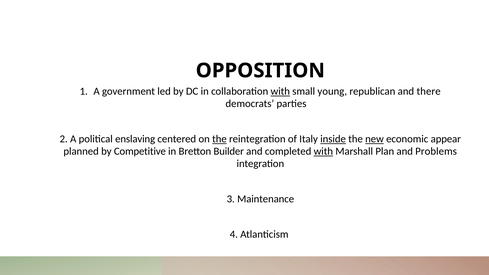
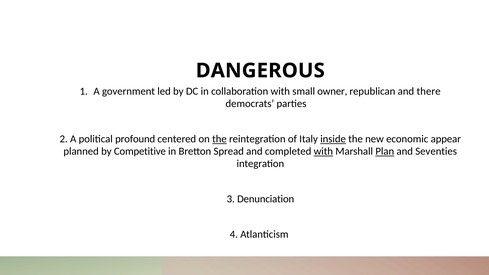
OPPOSITION: OPPOSITION -> DANGEROUS (260, 71)
with underline: present -> none (280, 91)
young: young -> owner (332, 91)
enslaving: enslaving -> profound (135, 139)
new underline: present -> none (374, 139)
Builder: Builder -> Spread (229, 151)
Plan underline: none -> present (385, 151)
Problems: Problems -> Seventies (436, 151)
Maintenance: Maintenance -> Denunciation (266, 199)
